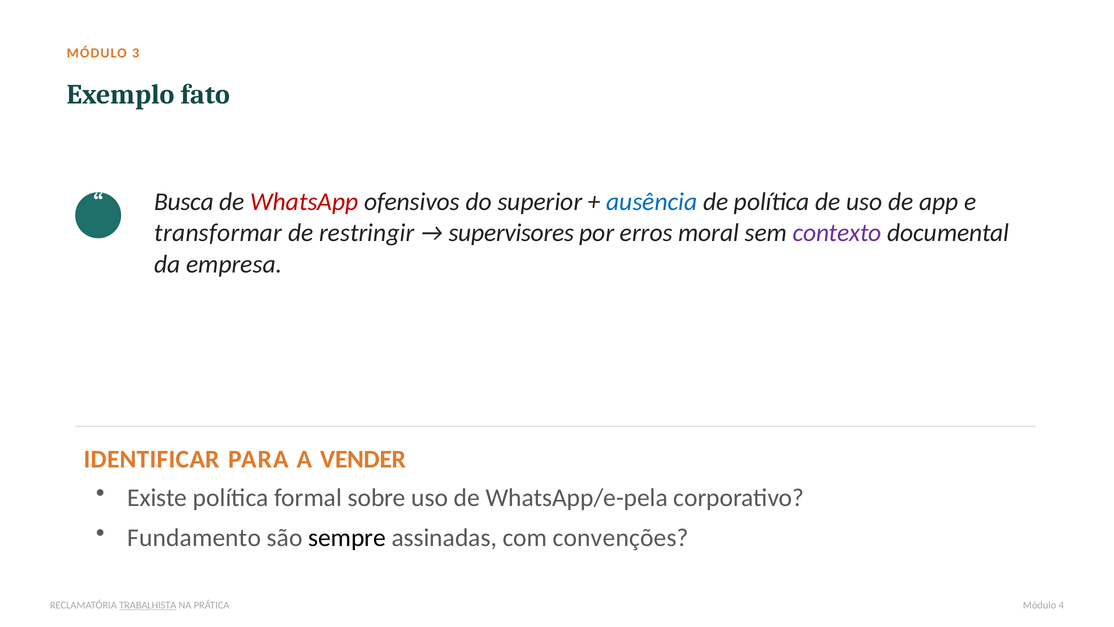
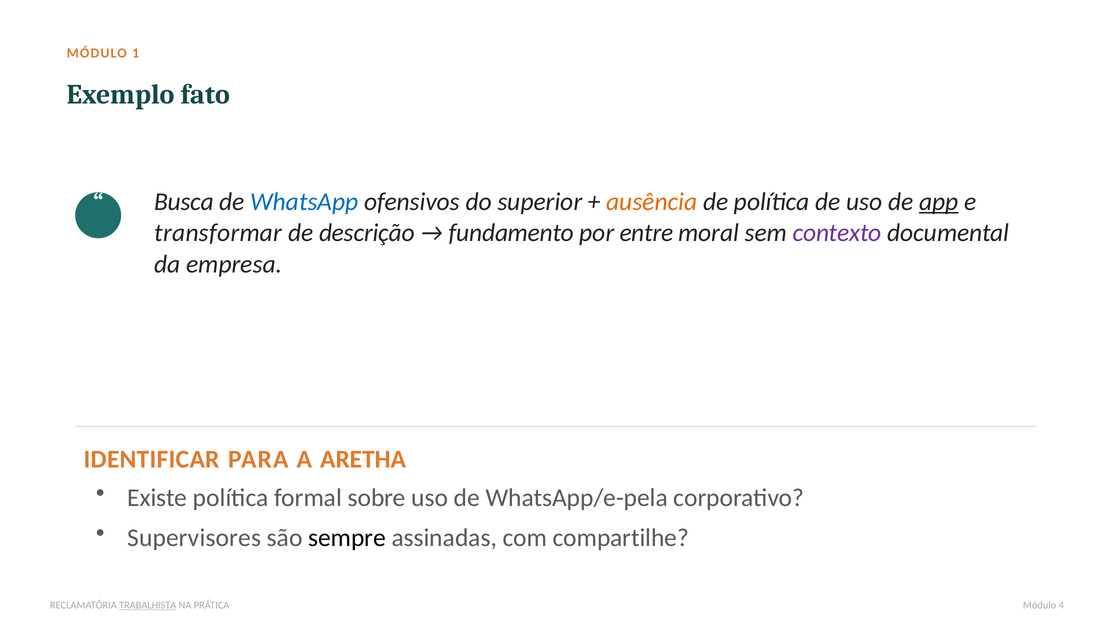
3: 3 -> 1 (136, 53)
WhatsApp colour: red -> blue (304, 202)
ausência colour: blue -> orange (652, 202)
app underline: none -> present (939, 202)
restringir: restringir -> descrição (367, 233)
supervisores: supervisores -> fundamento (511, 233)
erros: erros -> entre (646, 233)
VENDER: VENDER -> ARETHA (363, 459)
Fundamento: Fundamento -> Supervisores (194, 537)
convenções: convenções -> compartilhe (621, 537)
